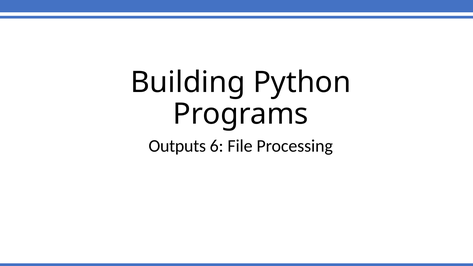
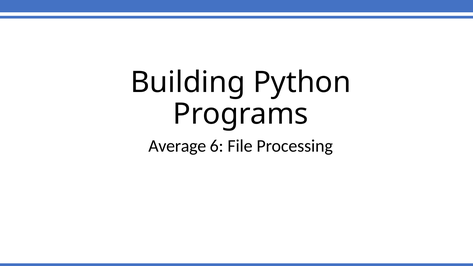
Outputs: Outputs -> Average (177, 146)
